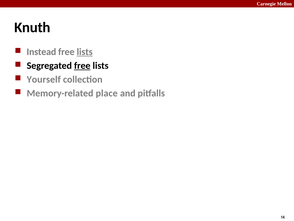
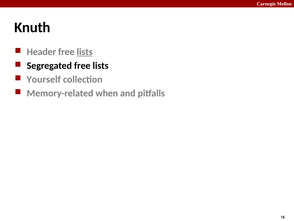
Instead: Instead -> Header (41, 52)
free underline: present -> none (82, 66)
place: place -> when (107, 93)
